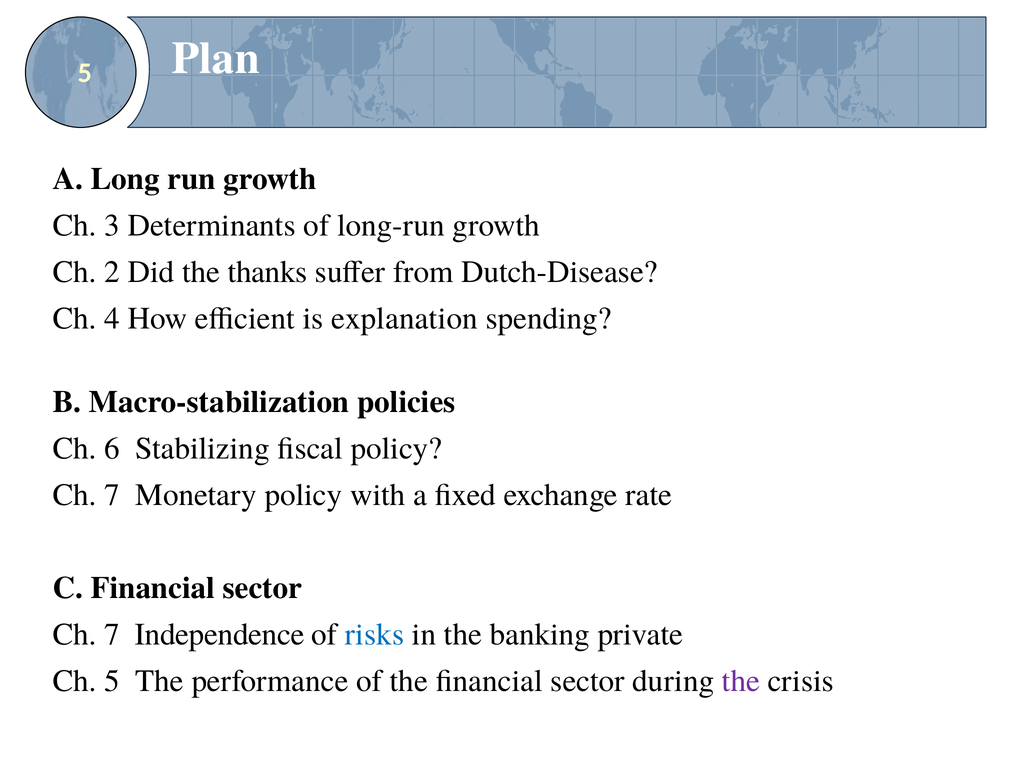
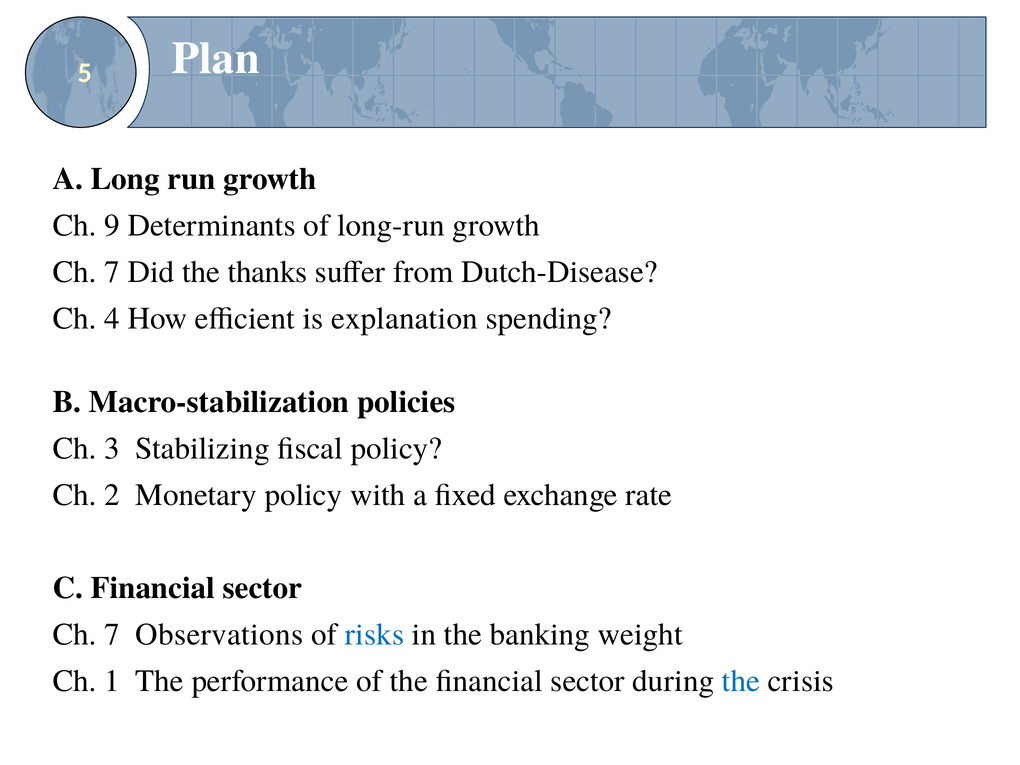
3: 3 -> 9 (112, 225)
2: 2 -> 7 (112, 272)
6: 6 -> 3 (112, 449)
7: 7 -> 2 (112, 495)
Independence: Independence -> Observations (219, 634)
private: private -> weight (640, 634)
Ch 5: 5 -> 1 (112, 681)
the colour: purple -> blue (741, 681)
